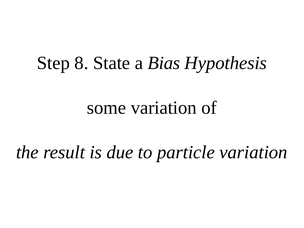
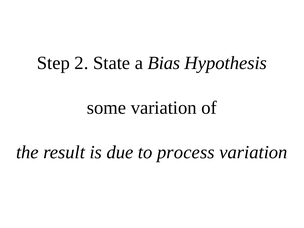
8: 8 -> 2 (81, 63)
particle: particle -> process (186, 152)
